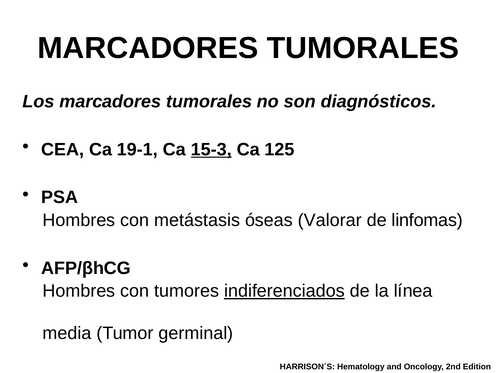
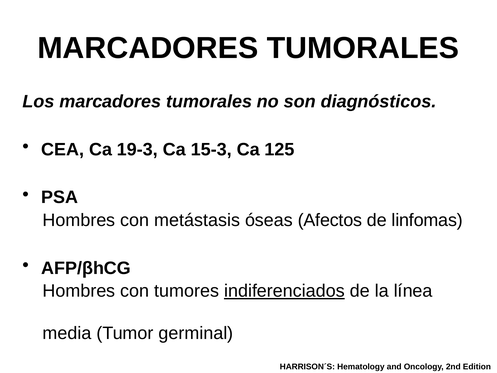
19-1: 19-1 -> 19-3 (137, 149)
15-3 underline: present -> none (211, 149)
Valorar: Valorar -> Afectos (330, 220)
